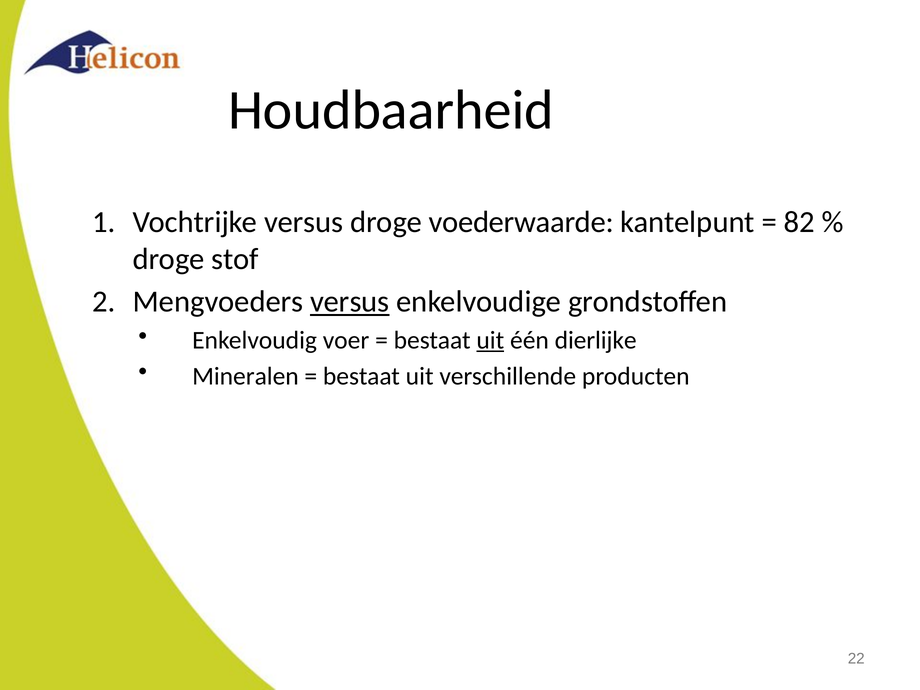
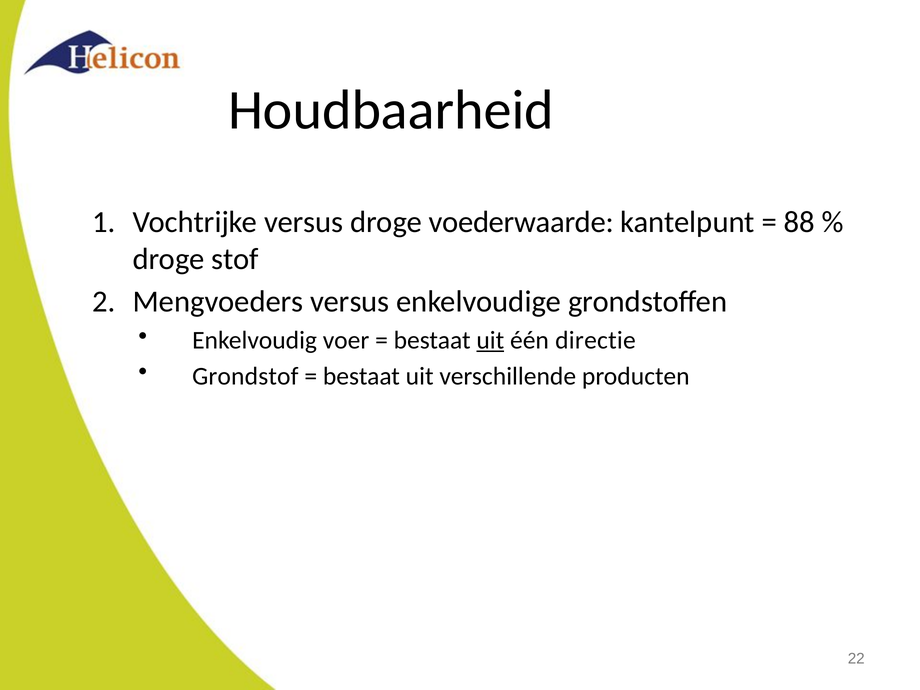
82: 82 -> 88 (799, 222)
versus underline: present -> none (350, 302)
dierlijke: dierlijke -> directie (595, 340)
Mineralen: Mineralen -> Grondstof (245, 376)
